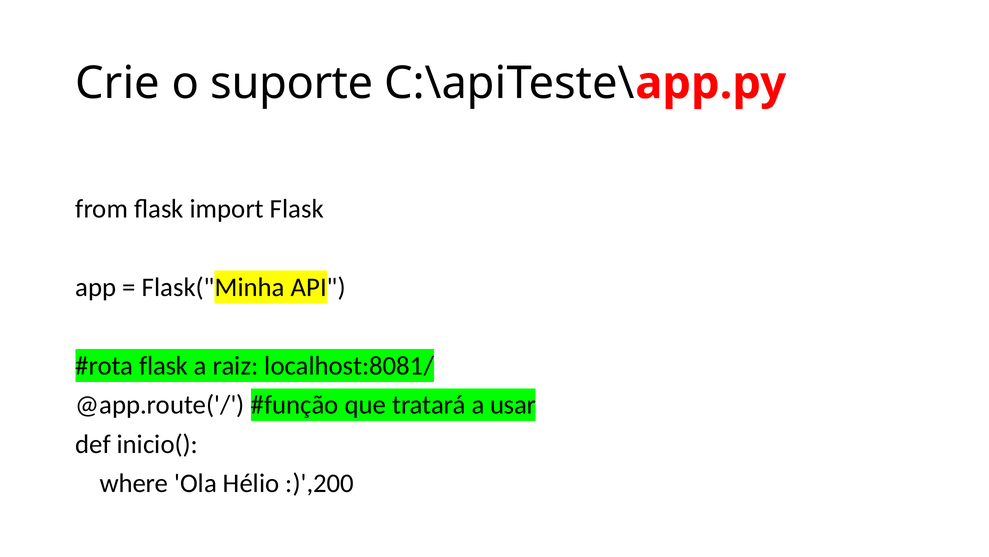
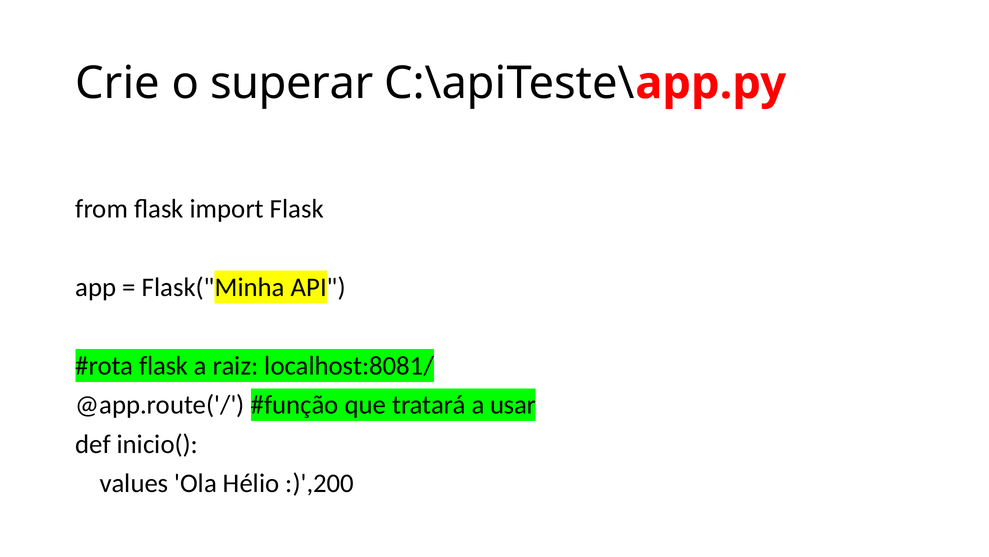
suporte: suporte -> superar (292, 83)
where: where -> values (134, 483)
